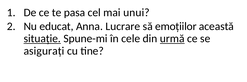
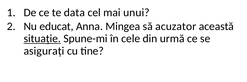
pasa: pasa -> data (74, 13)
Lucrare: Lucrare -> Mingea (123, 26)
emoțiilor: emoțiilor -> acuzator (176, 26)
urmă underline: present -> none (172, 39)
